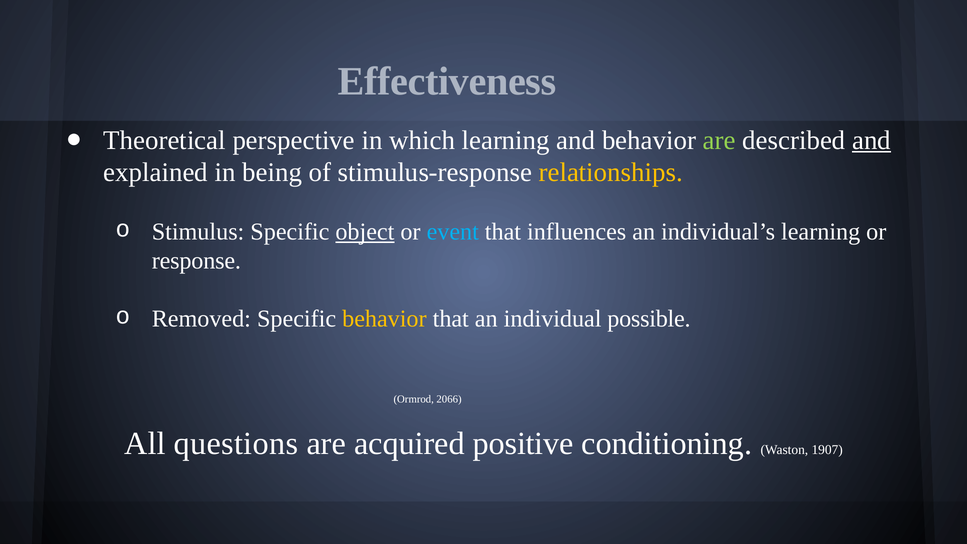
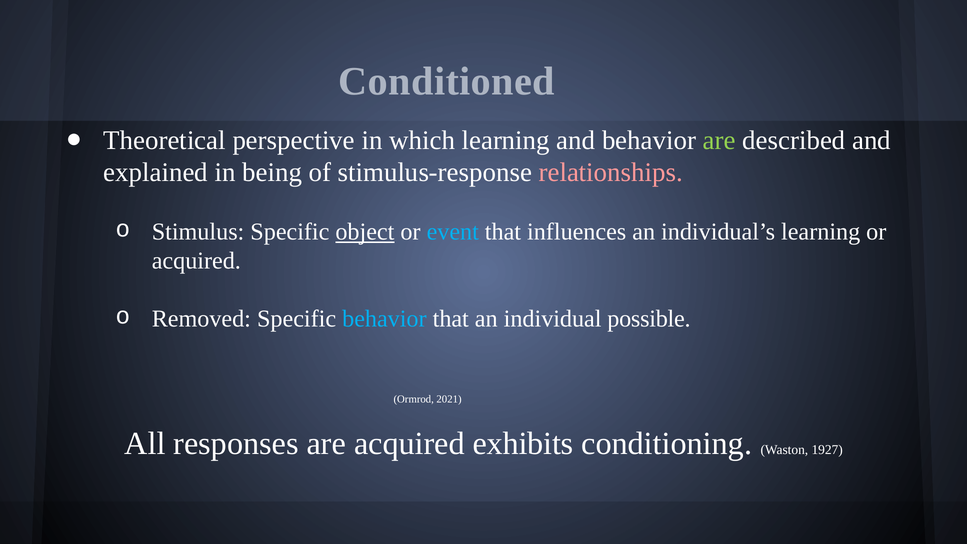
Effectiveness: Effectiveness -> Conditioned (447, 81)
and underline: present -> none (871, 140)
relationships colour: yellow -> pink (611, 172)
response: response -> acquired (196, 261)
behavior colour: yellow -> light blue (384, 319)
2066: 2066 -> 2021 (449, 399)
questions: questions -> responses (236, 444)
positive: positive -> exhibits (523, 444)
1907: 1907 -> 1927 (827, 450)
